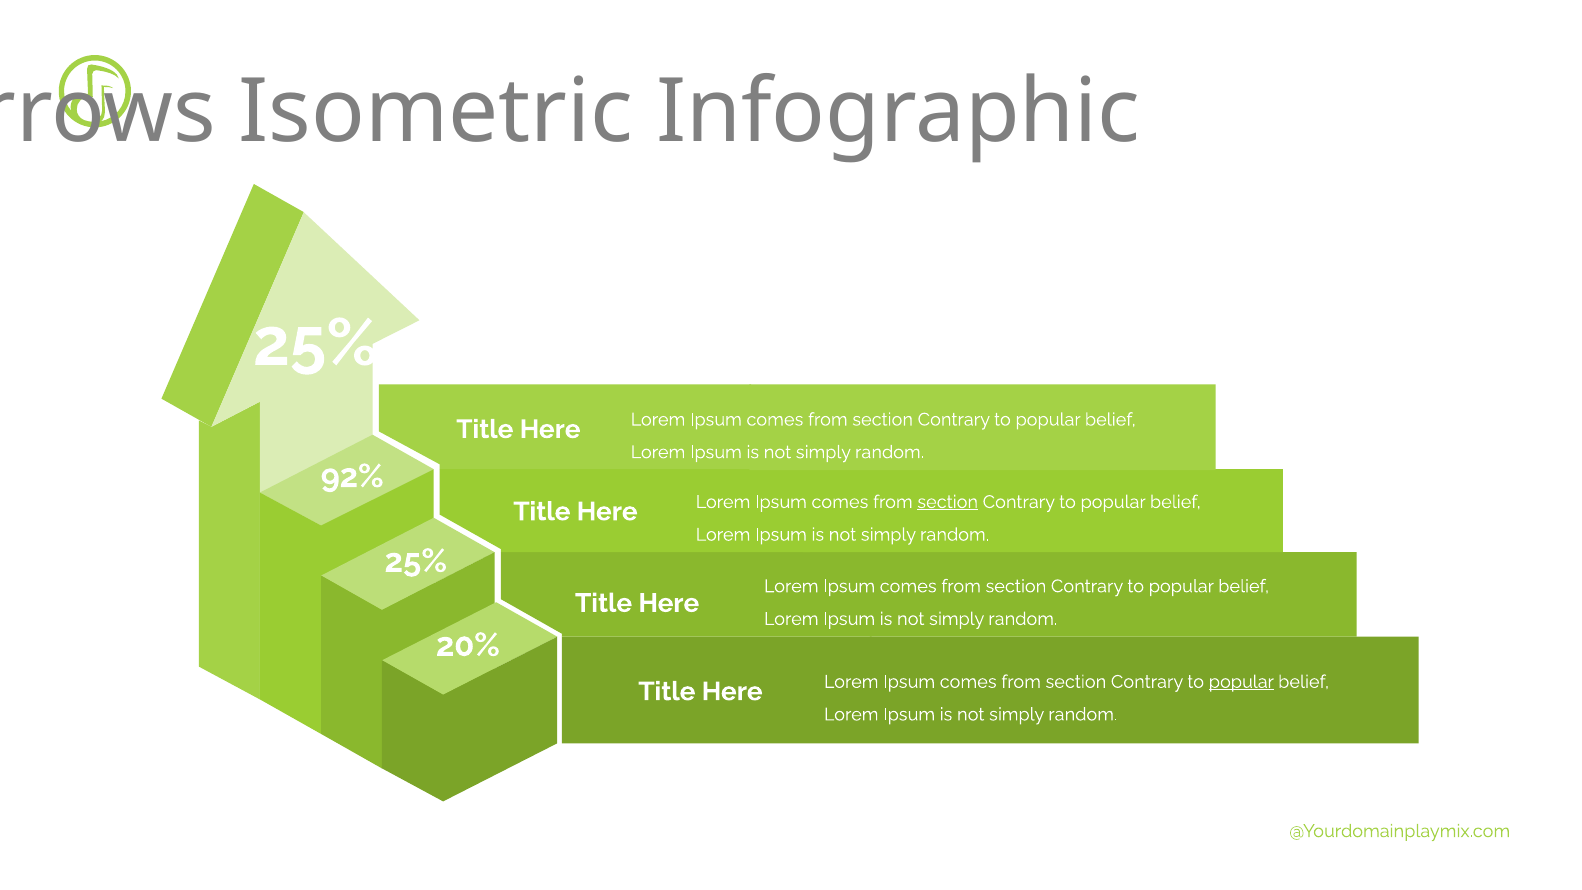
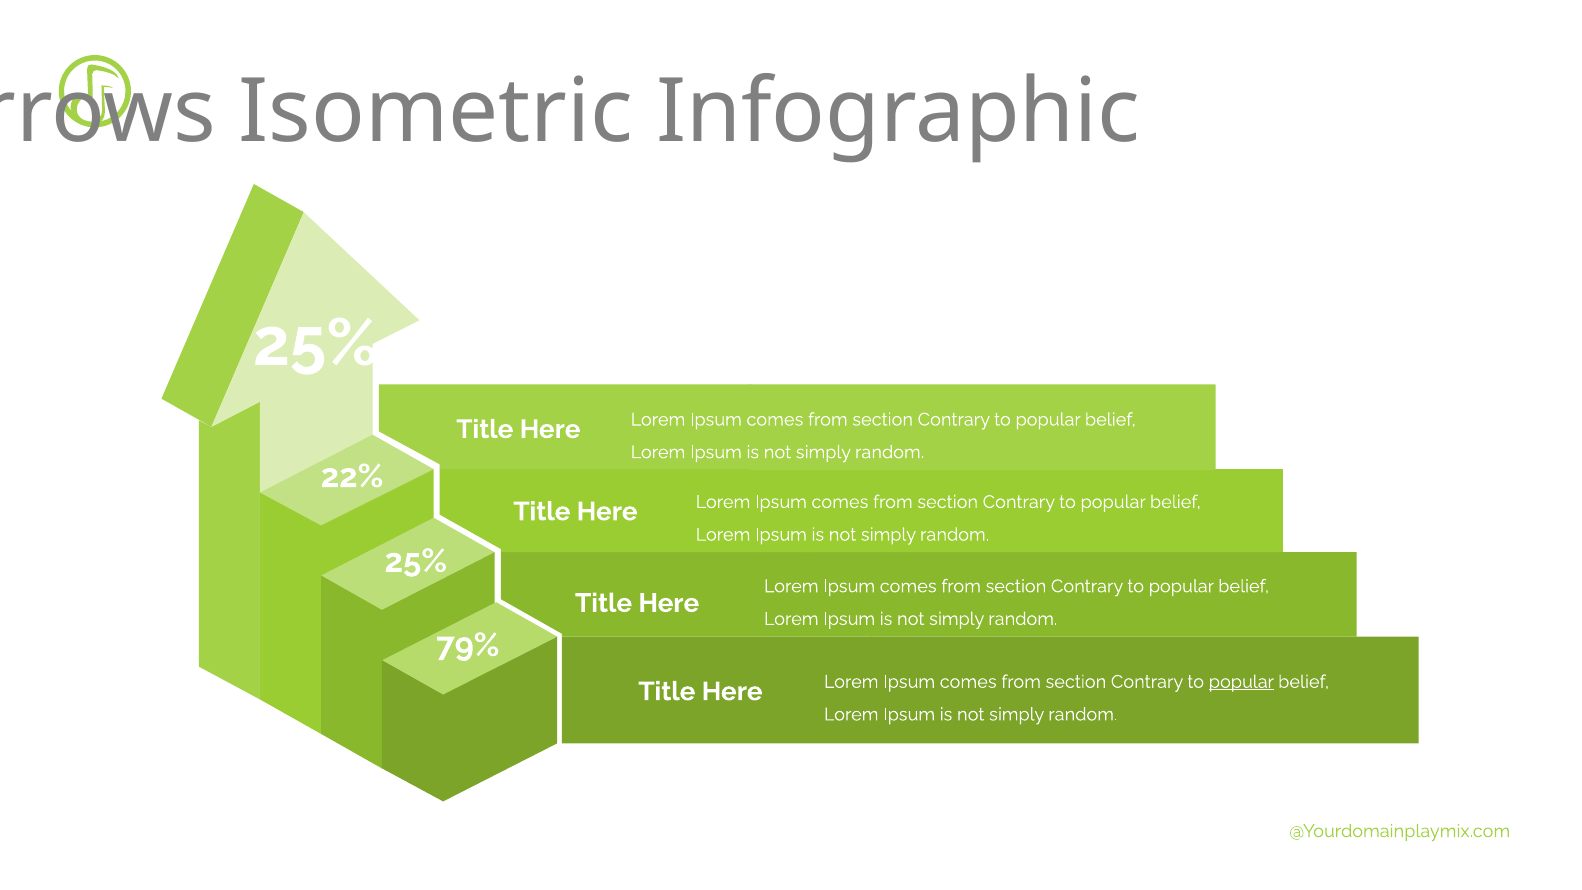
92%: 92% -> 22% (352, 476)
section underline: present -> none (948, 502)
20%: 20% -> 79% (468, 645)
